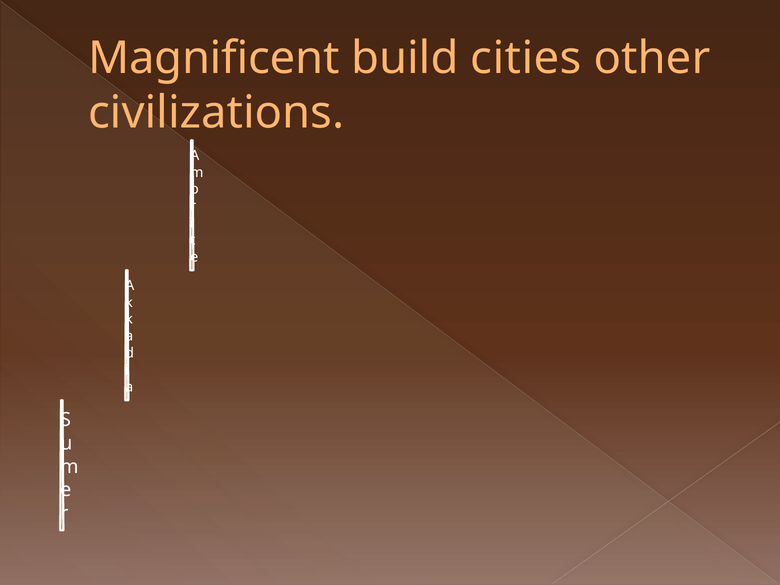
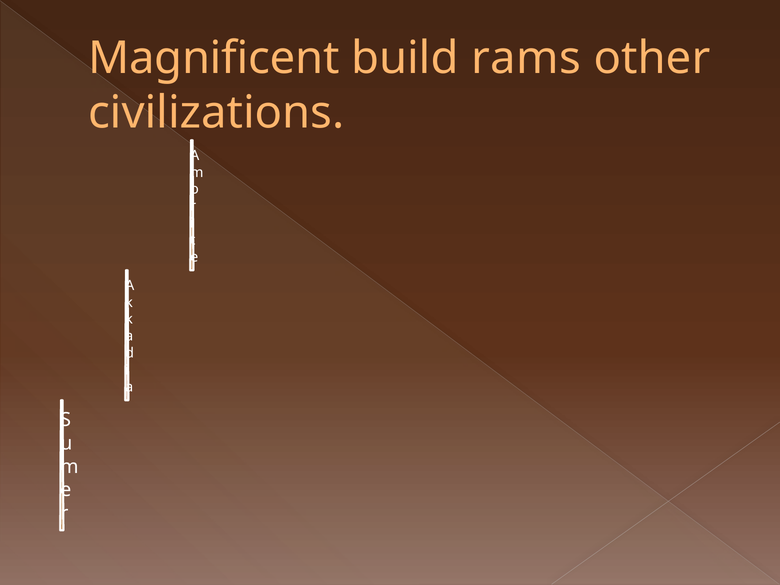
cities: cities -> rams (526, 58)
